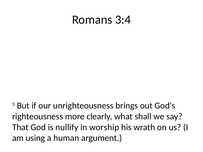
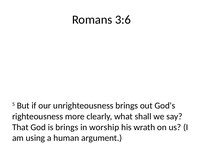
3:4: 3:4 -> 3:6 (123, 20)
is nullify: nullify -> brings (67, 127)
